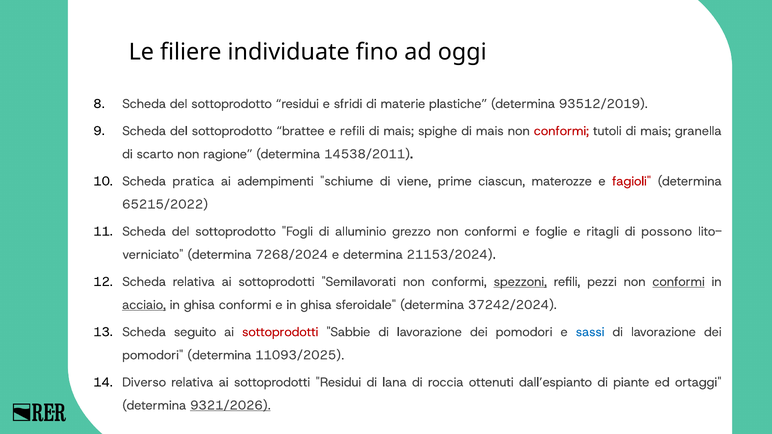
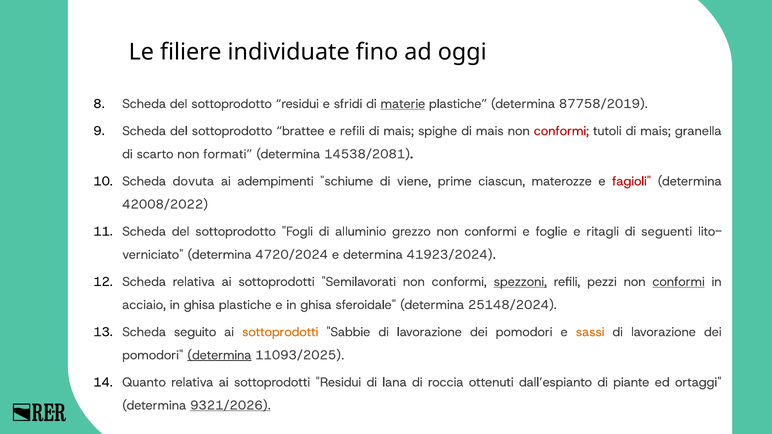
materie underline: none -> present (403, 104)
93512/2019: 93512/2019 -> 87758/2019 (603, 104)
ragione: ragione -> formati (228, 154)
14538/2011: 14538/2011 -> 14538/2081 (369, 154)
pratica: pratica -> dovuta (193, 181)
65215/2022: 65215/2022 -> 42008/2022 (165, 204)
possono: possono -> seguenti (667, 232)
7268/2024: 7268/2024 -> 4720/2024 (292, 255)
21153/2024: 21153/2024 -> 41923/2024 (451, 255)
acciaio underline: present -> none (144, 305)
ghisa conformi: conformi -> plastiche (245, 305)
37242/2024: 37242/2024 -> 25148/2024 (512, 305)
sottoprodotti colour: red -> orange (280, 332)
sassi colour: blue -> orange (590, 332)
determina underline: none -> present (219, 355)
Diverso: Diverso -> Quanto (144, 382)
